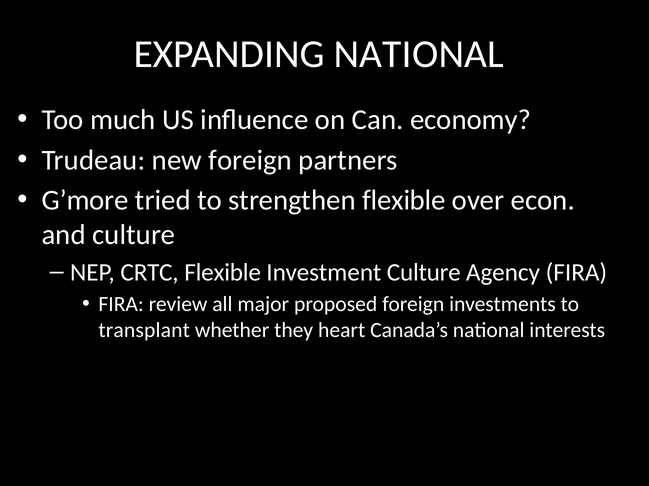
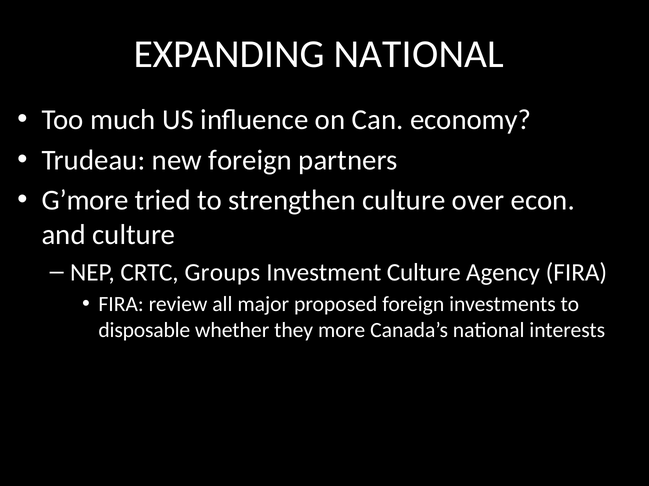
strengthen flexible: flexible -> culture (404, 201)
CRTC Flexible: Flexible -> Groups (222, 273)
transplant: transplant -> disposable (144, 331)
heart: heart -> more (342, 331)
